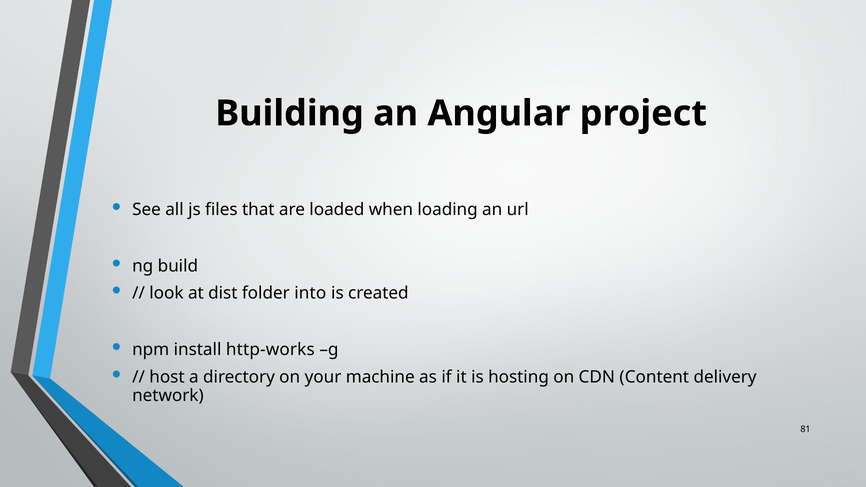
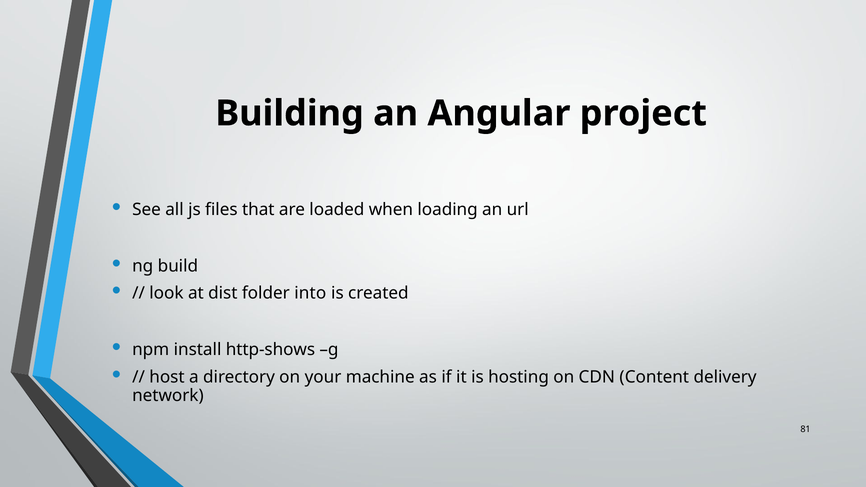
http-works: http-works -> http-shows (270, 350)
